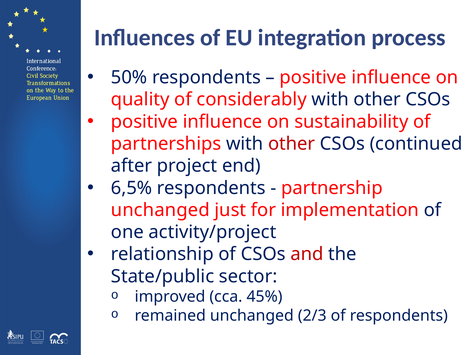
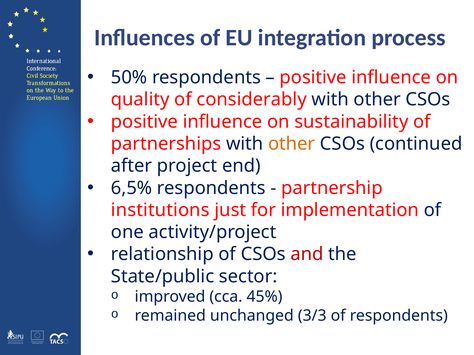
other colour: red -> orange (292, 144)
unchanged: unchanged -> institutions (160, 210)
2/3: 2/3 -> 3/3 (312, 316)
